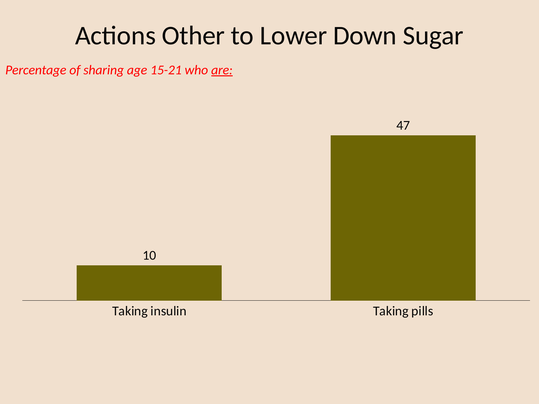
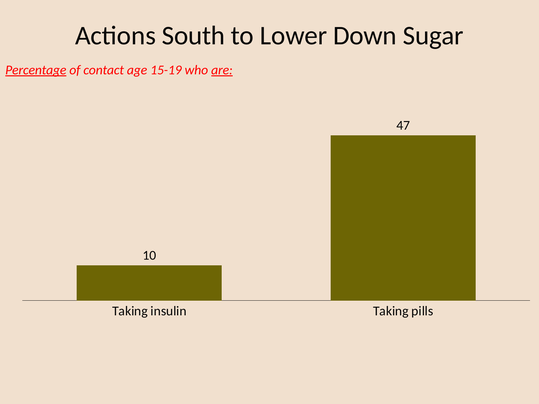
Other: Other -> South (193, 36)
Percentage underline: none -> present (36, 70)
sharing: sharing -> contact (104, 70)
15-21: 15-21 -> 15-19 (166, 70)
